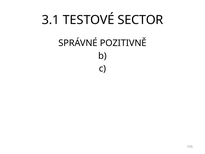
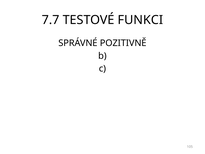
3.1: 3.1 -> 7.7 (51, 20)
SECTOR: SECTOR -> FUNKCI (140, 20)
